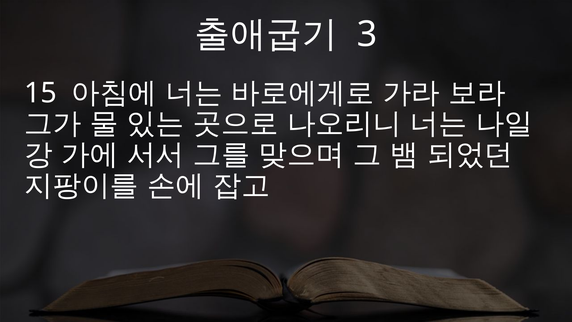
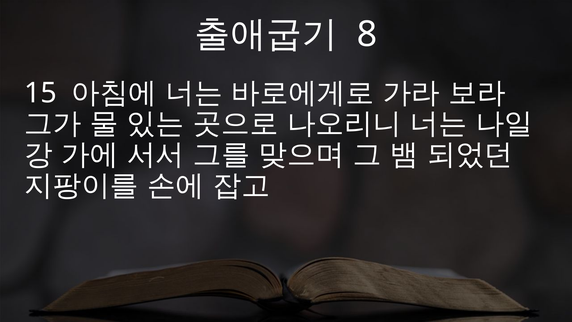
3: 3 -> 8 (367, 34)
